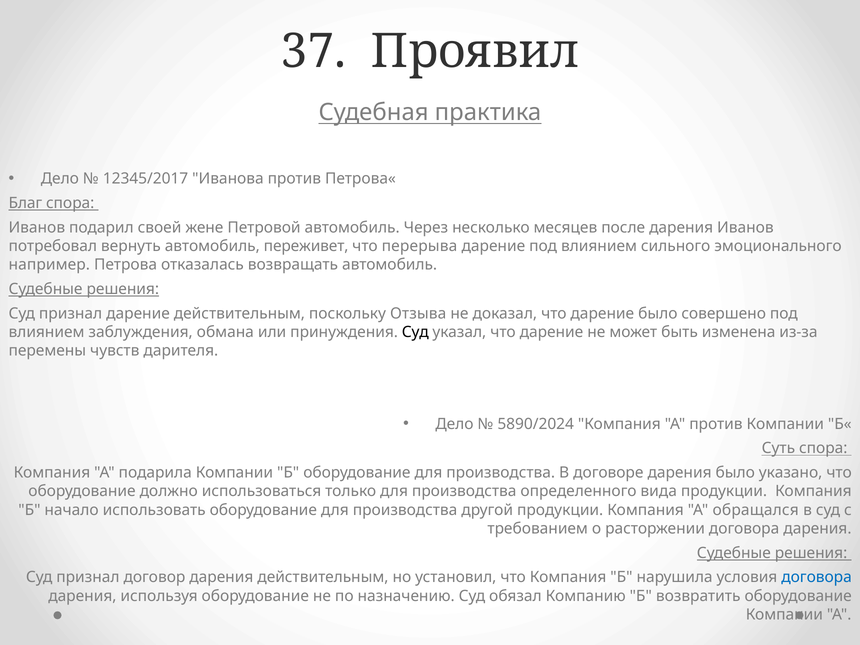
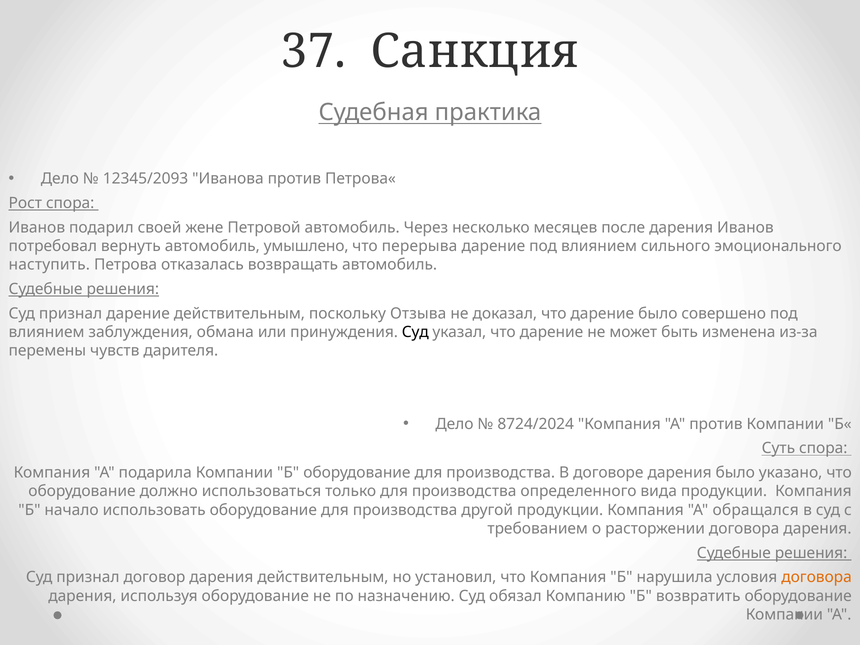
Проявил: Проявил -> Санкция (475, 52)
12345/2017: 12345/2017 -> 12345/2093 (146, 179)
Благ: Благ -> Рост (25, 203)
переживет: переживет -> умышлено (306, 246)
например: например -> наступить (49, 265)
5890/2024: 5890/2024 -> 8724/2024 (536, 424)
договора colour: blue -> orange (817, 577)
